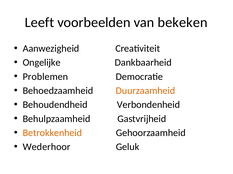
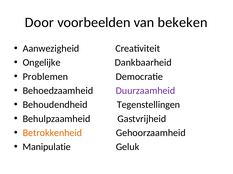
Leeft: Leeft -> Door (39, 23)
Duurzaamheid colour: orange -> purple (145, 91)
Verbondenheid: Verbondenheid -> Tegenstellingen (148, 105)
Wederhoor: Wederhoor -> Manipulatie (47, 147)
